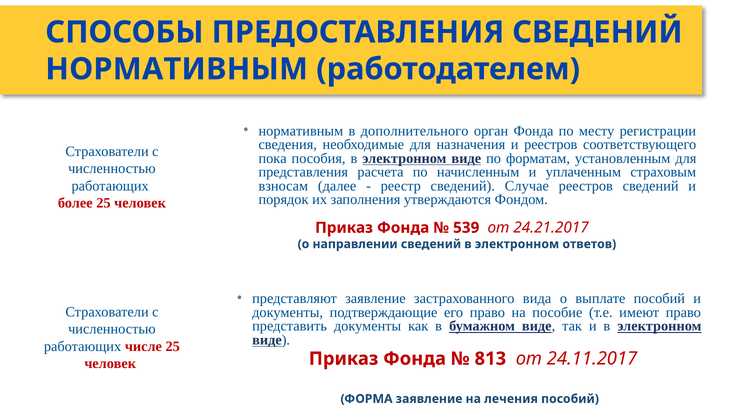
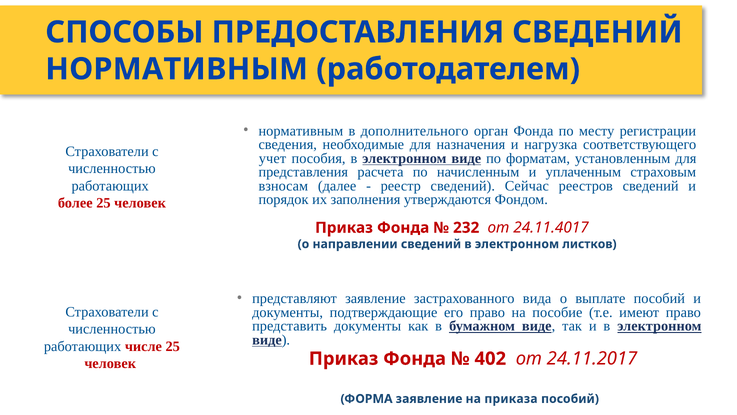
и реестров: реестров -> нагрузка (551, 145)
пока: пока -> учет (272, 158)
Случае: Случае -> Сейчас (527, 186)
539: 539 -> 232 (466, 227)
24.21.2017: 24.21.2017 -> 24.11.4017 (551, 227)
ответов: ответов -> листков (589, 244)
813: 813 -> 402 (490, 358)
лечения: лечения -> приказа (511, 398)
